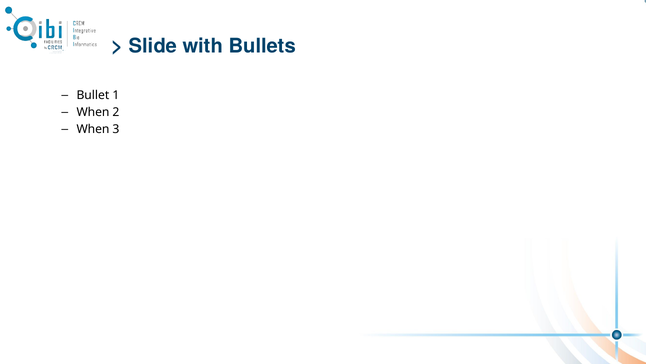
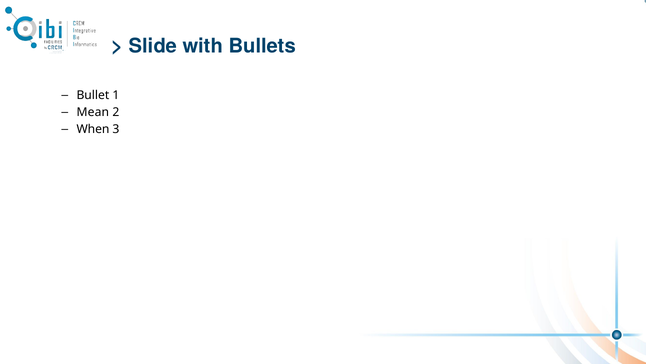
When: When -> Mean (93, 112)
